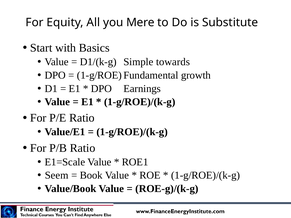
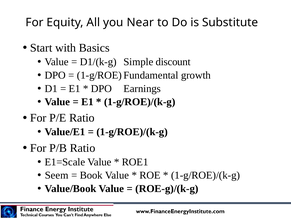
Mere: Mere -> Near (140, 23)
towards: towards -> discount (173, 62)
